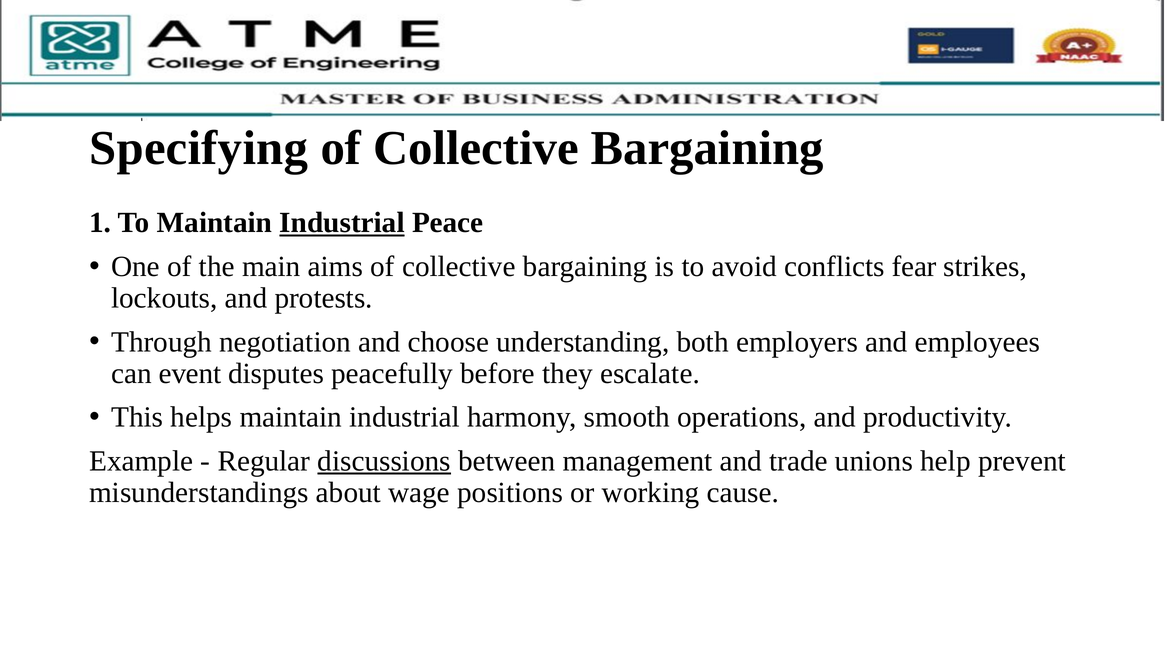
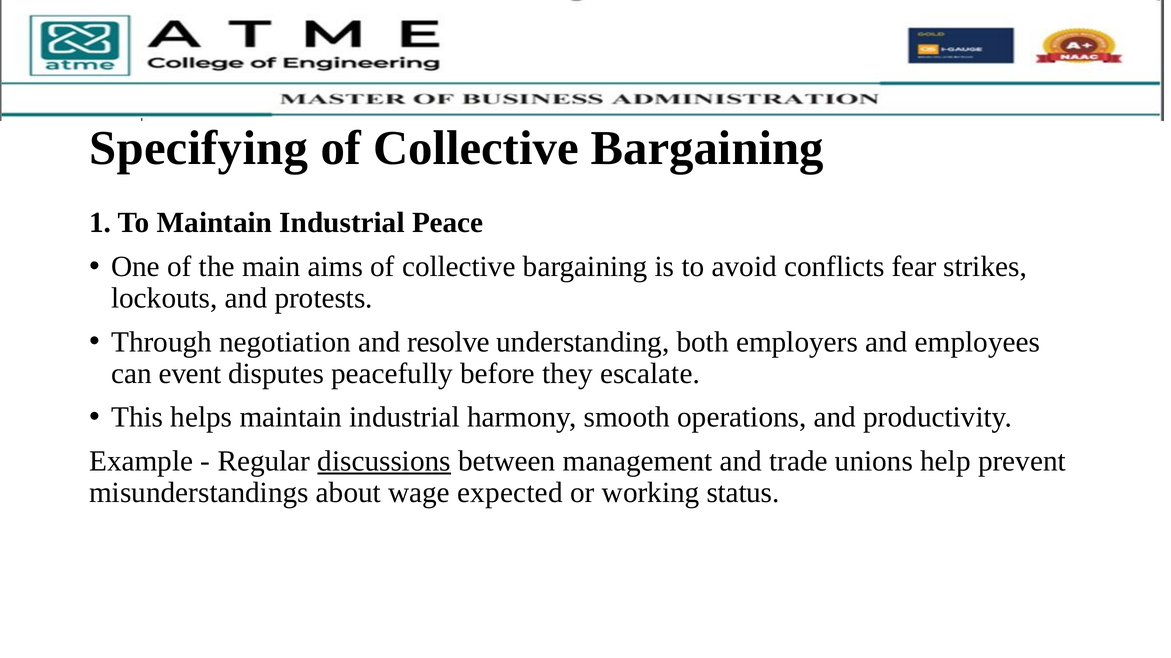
Industrial underline: present -> none (342, 223)
choose: choose -> resolve (449, 342)
positions: positions -> expected (510, 493)
cause: cause -> status (743, 493)
